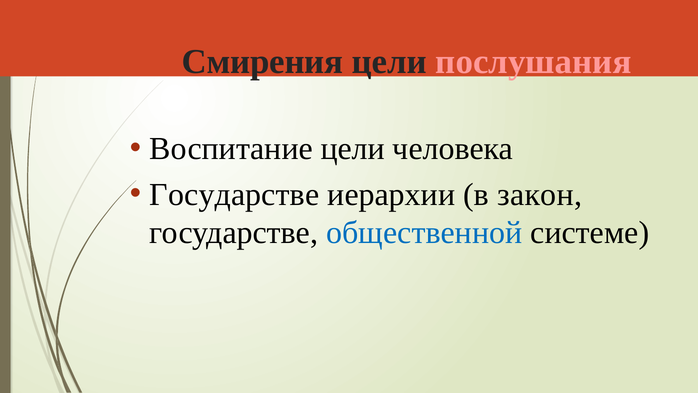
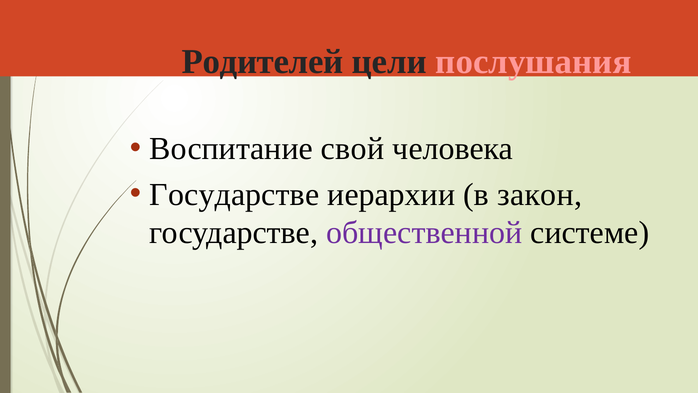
Смирения: Смирения -> Родителей (263, 62)
Воспитание цели: цели -> свой (353, 149)
общественной colour: blue -> purple (424, 233)
